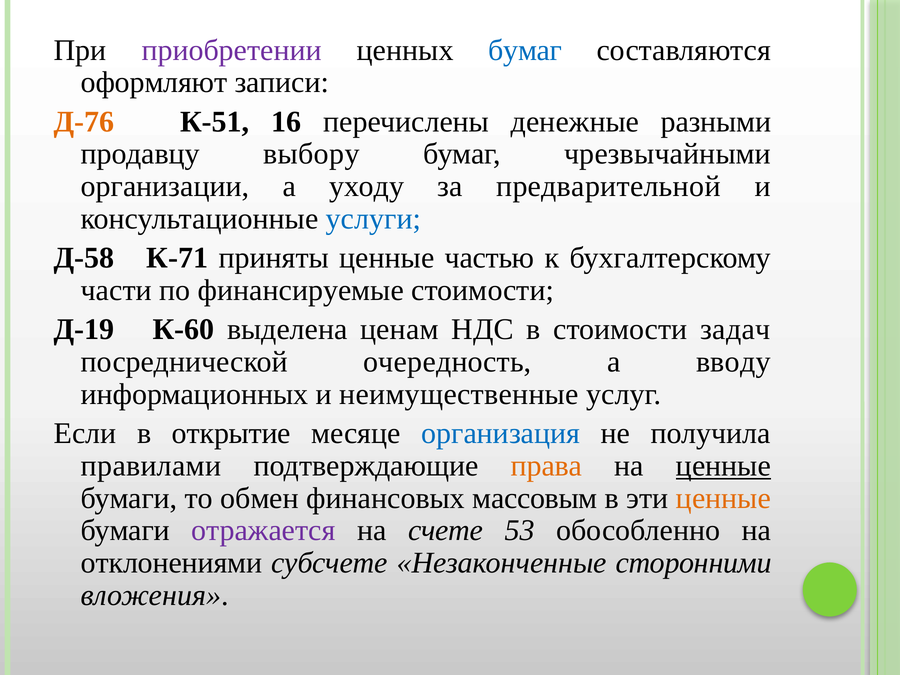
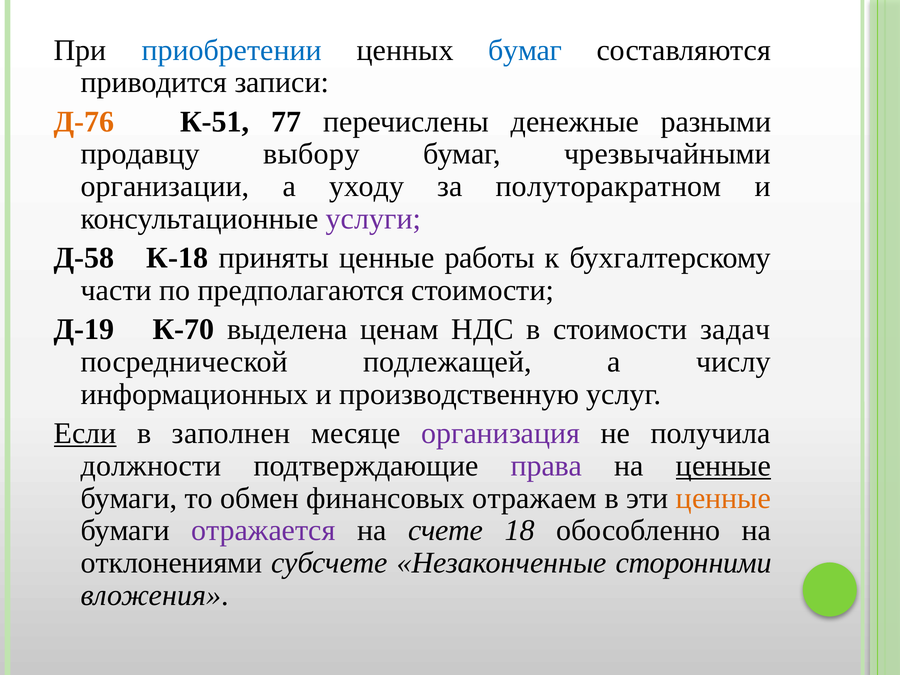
приобретении colour: purple -> blue (232, 50)
оформляют: оформляют -> приводится (154, 83)
16: 16 -> 77 (286, 122)
предварительной: предварительной -> полуторакратном (609, 186)
услуги colour: blue -> purple (373, 219)
К-71: К-71 -> К-18 (177, 258)
частью: частью -> работы (490, 258)
финансируемые: финансируемые -> предполагаются (301, 290)
К-60: К-60 -> К-70 (183, 329)
очередность: очередность -> подлежащей (447, 362)
вводу: вводу -> числу (733, 362)
неимущественные: неимущественные -> производственную (459, 394)
Если underline: none -> present (85, 433)
открытие: открытие -> заполнен (231, 433)
организация colour: blue -> purple (501, 433)
правилами: правилами -> должности (151, 466)
права colour: orange -> purple (547, 466)
массовым: массовым -> отражаем (535, 498)
53: 53 -> 18 (520, 531)
